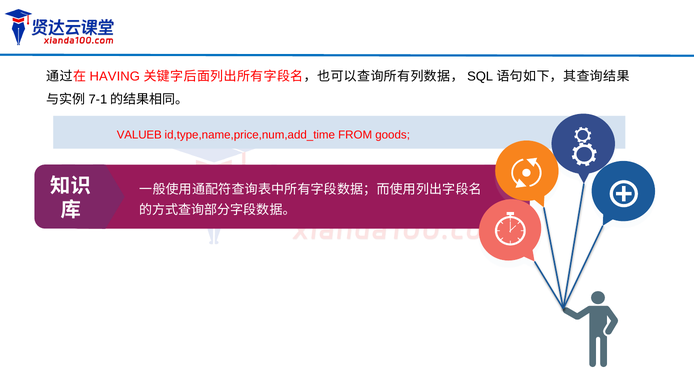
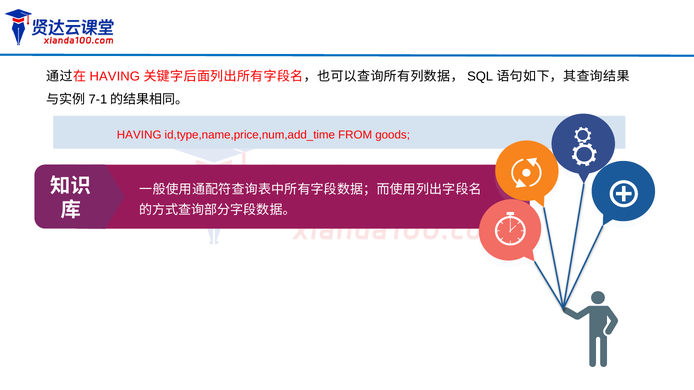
VALUEB: VALUEB -> HAVING (139, 135)
